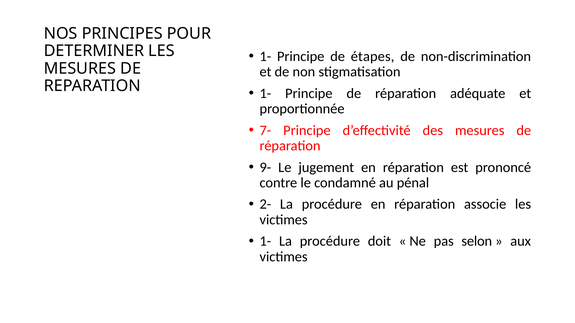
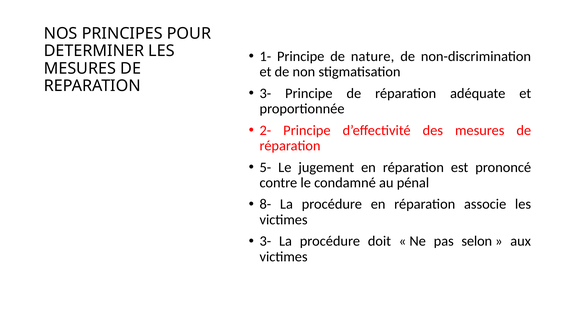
étapes: étapes -> nature (373, 56)
1-: 1- -> 3- (265, 93)
7-: 7- -> 2- (265, 130)
9-: 9- -> 5- (265, 167)
2-: 2- -> 8- (265, 205)
1-: 1- -> 3- (265, 242)
